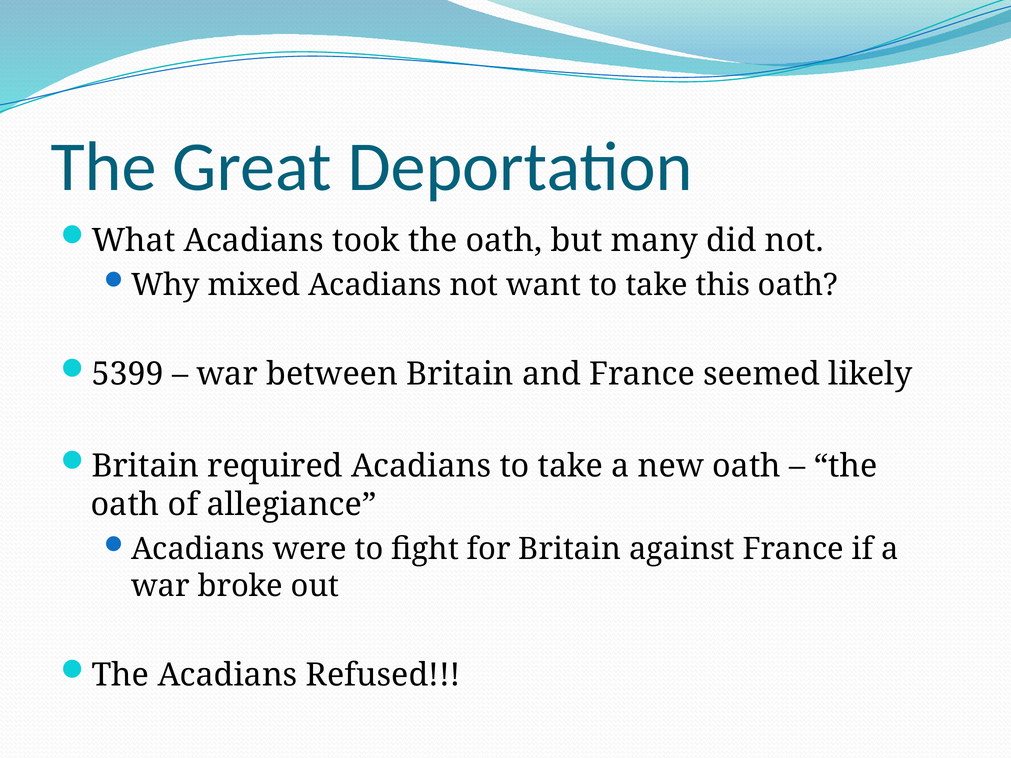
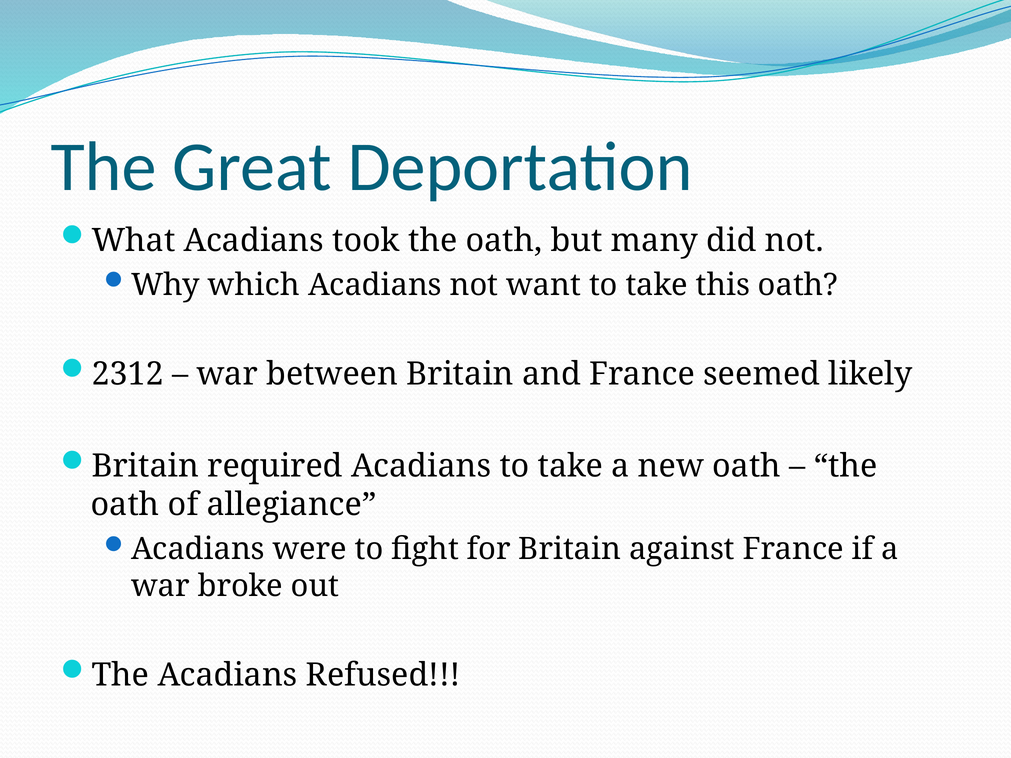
mixed: mixed -> which (254, 285)
5399: 5399 -> 2312 (128, 374)
